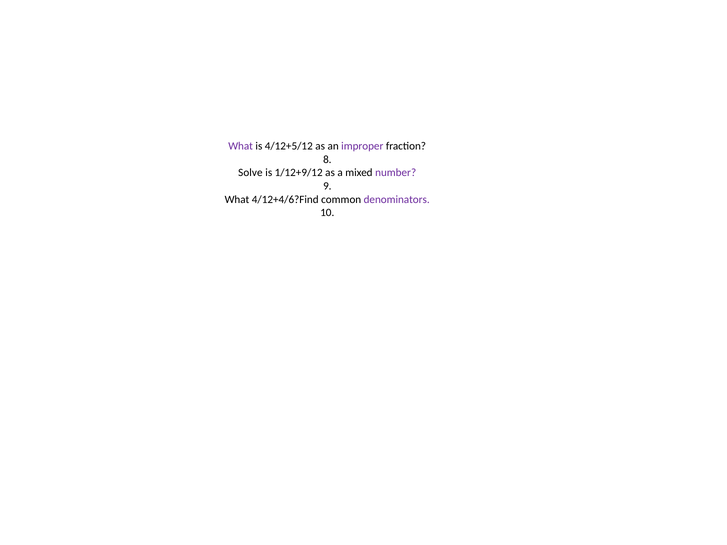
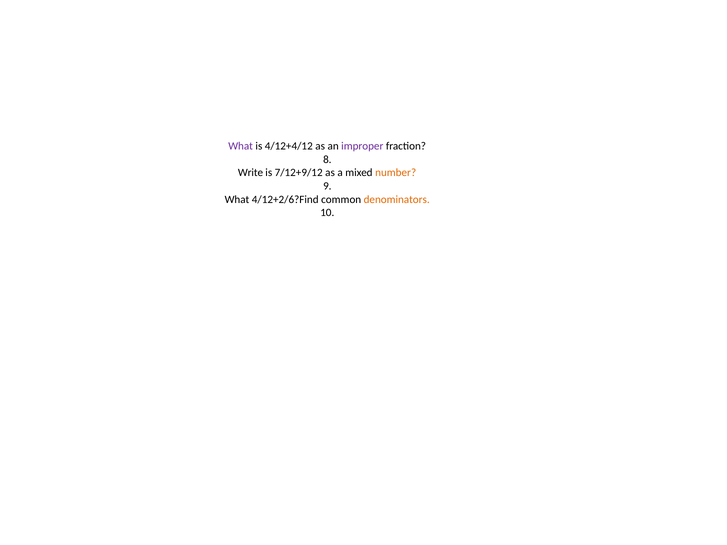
4/12+5/12: 4/12+5/12 -> 4/12+4/12 (289, 146)
Solve: Solve -> Write (251, 173)
1/12+9/12: 1/12+9/12 -> 7/12+9/12 (299, 173)
number colour: purple -> orange (396, 173)
4/12+4/6?Find: 4/12+4/6?Find -> 4/12+2/6?Find (285, 199)
denominators colour: purple -> orange (397, 199)
